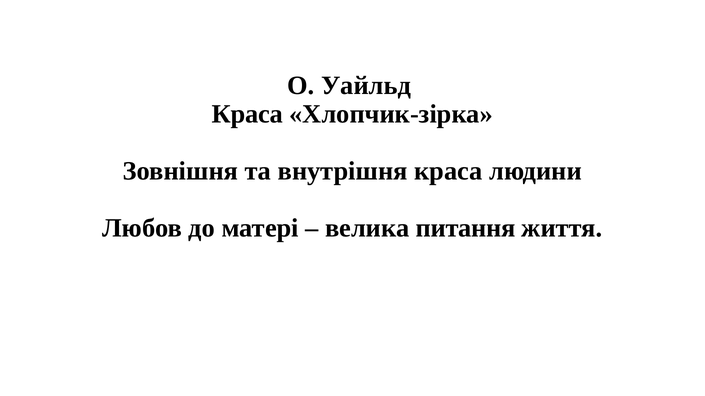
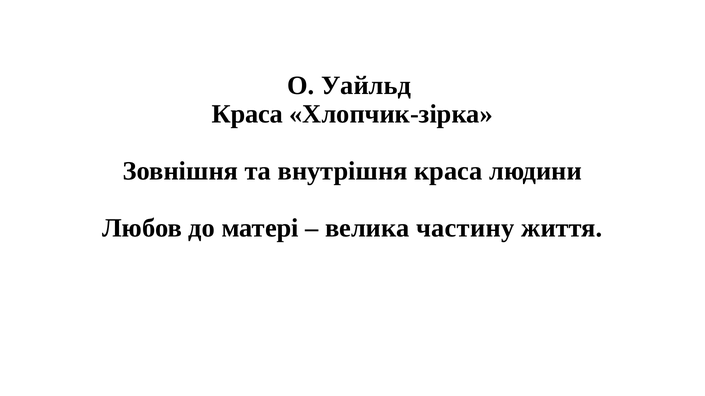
питання: питання -> частину (465, 228)
